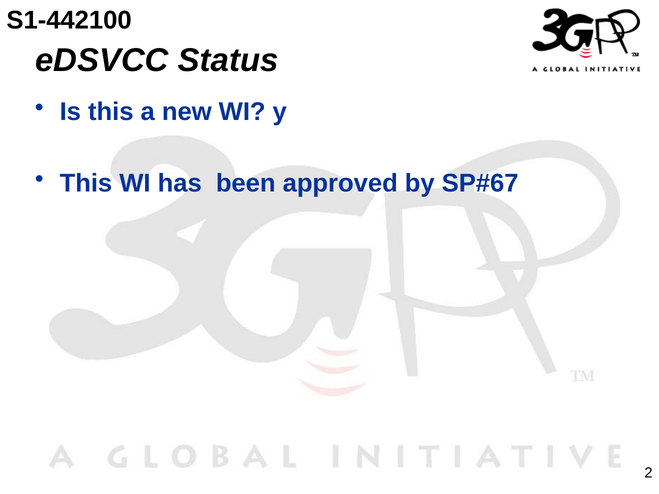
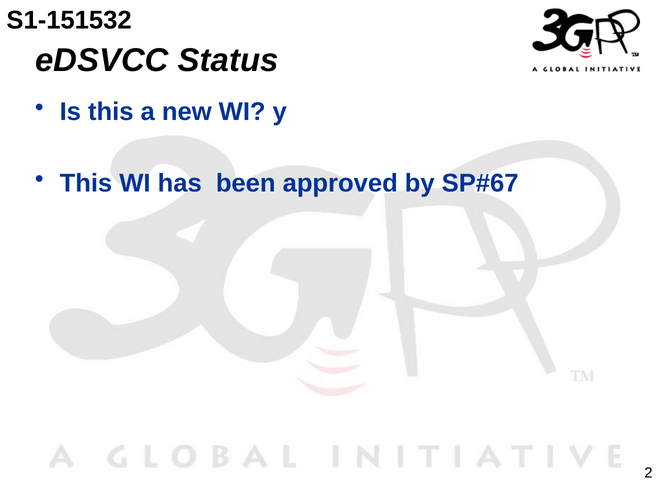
S1-442100: S1-442100 -> S1-151532 (69, 20)
